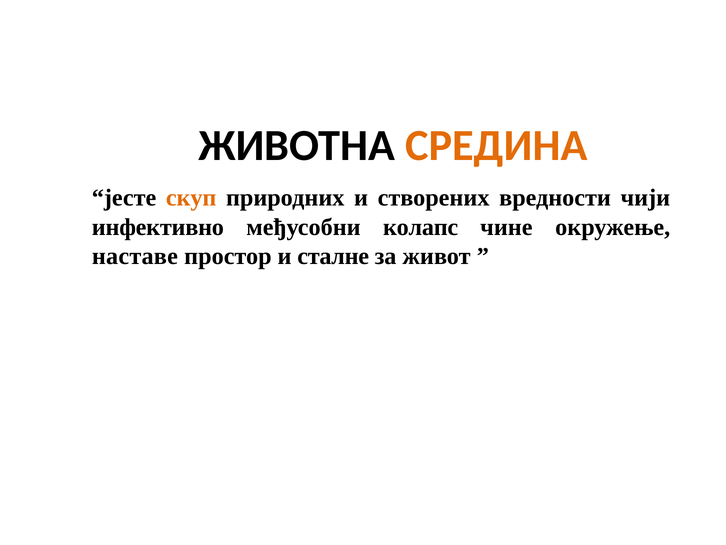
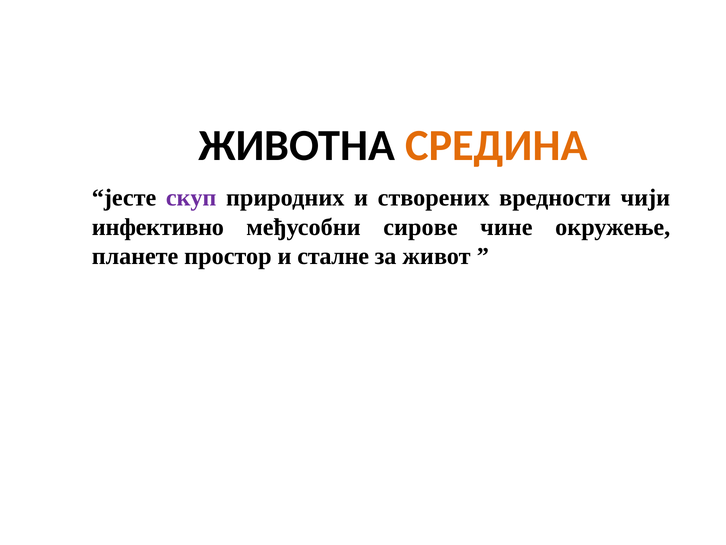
скуп colour: orange -> purple (191, 198)
колапс: колапс -> сирове (420, 227)
наставе: наставе -> планете (135, 256)
